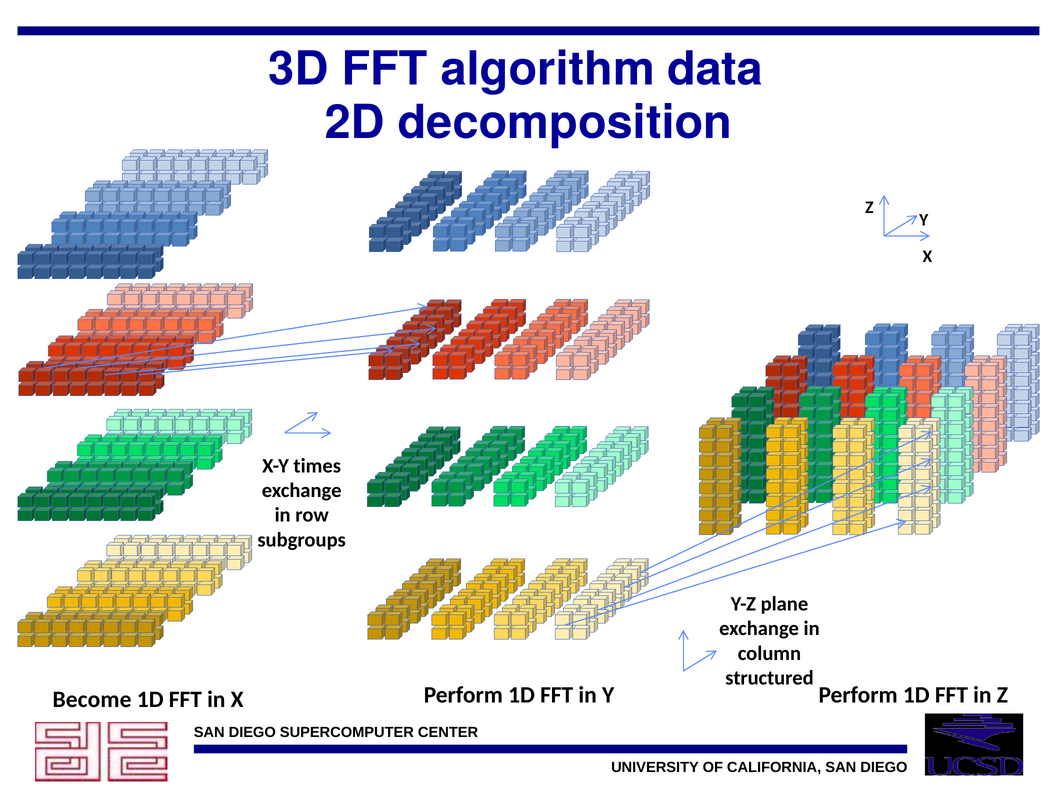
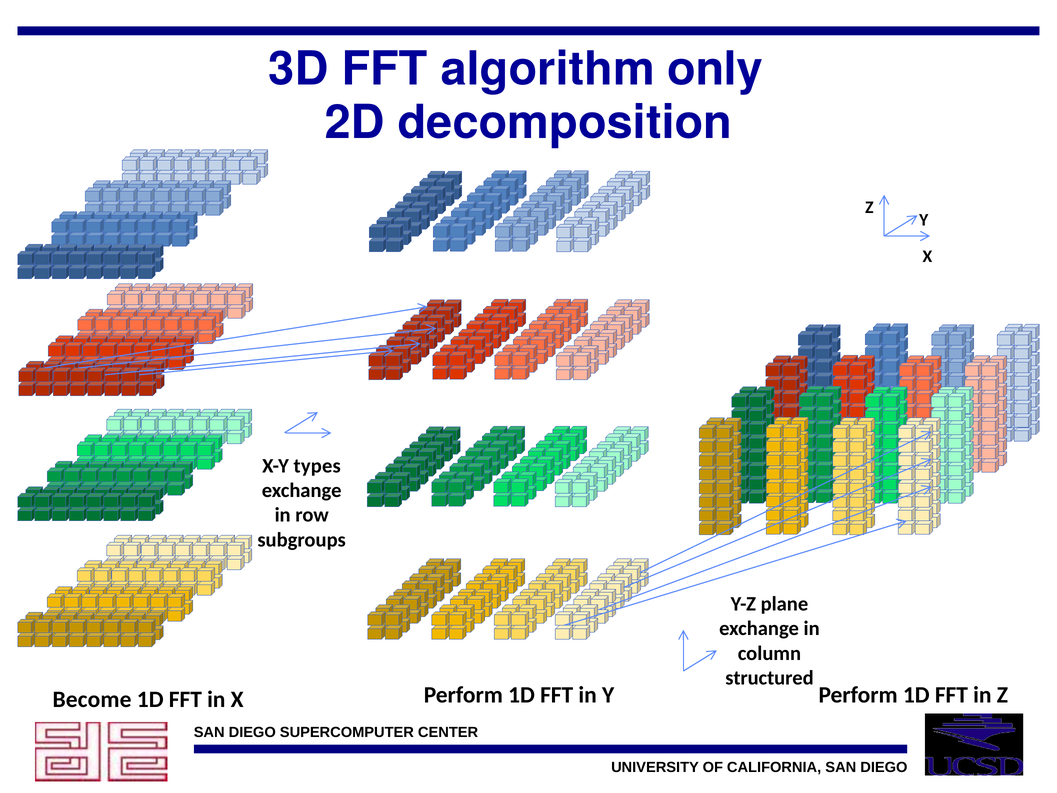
data: data -> only (715, 69)
times: times -> types (317, 466)
